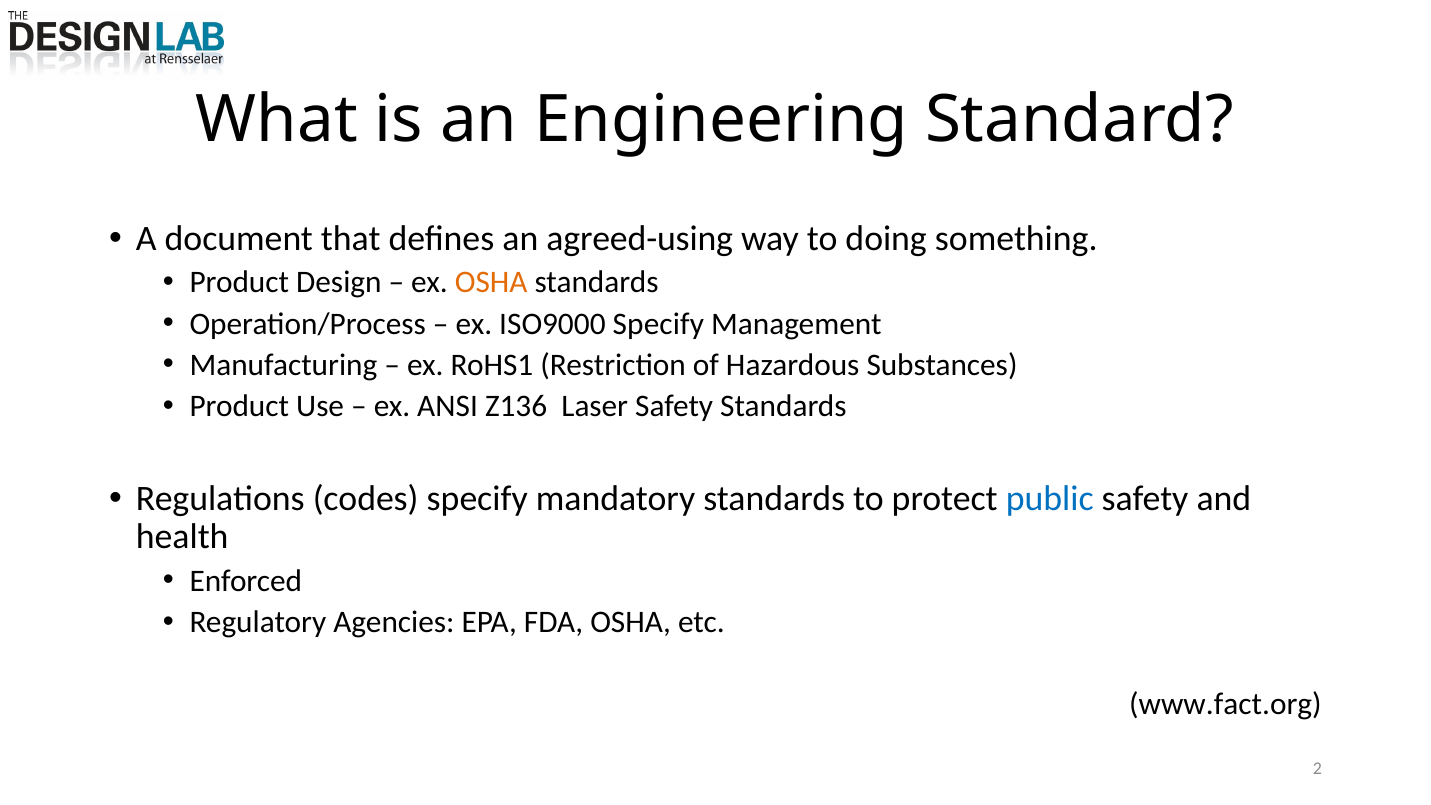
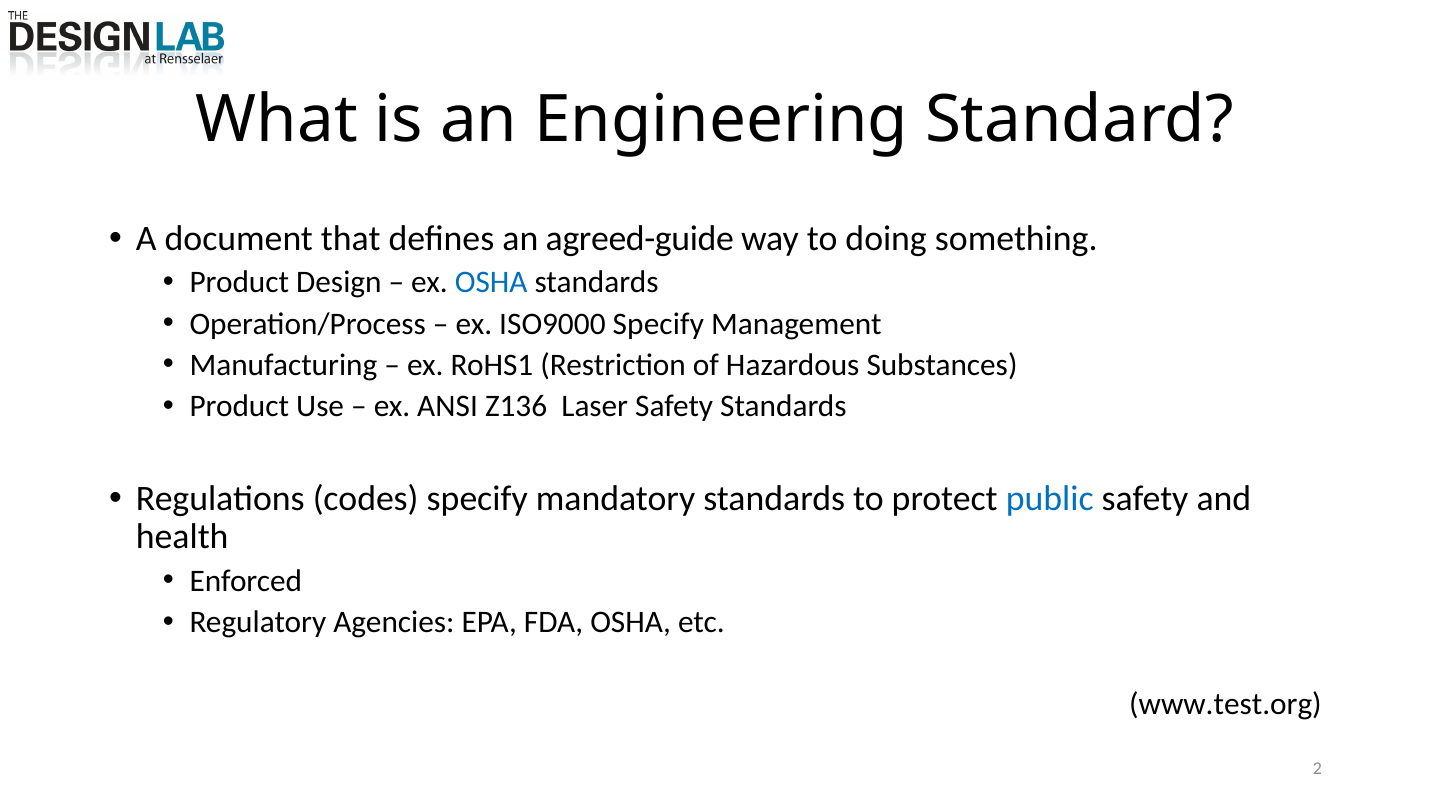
agreed-using: agreed-using -> agreed-guide (640, 239)
OSHA colour: orange -> blue (491, 282)
www.fact.org: www.fact.org -> www.test.org (1225, 704)
